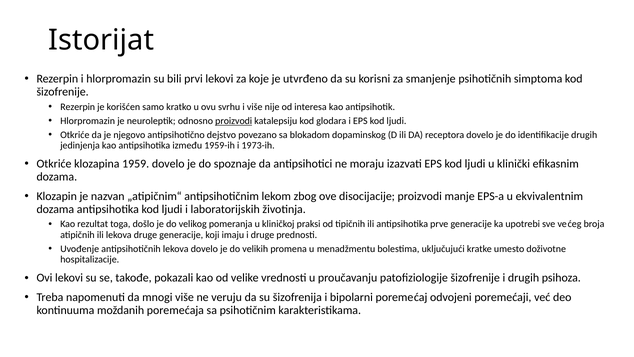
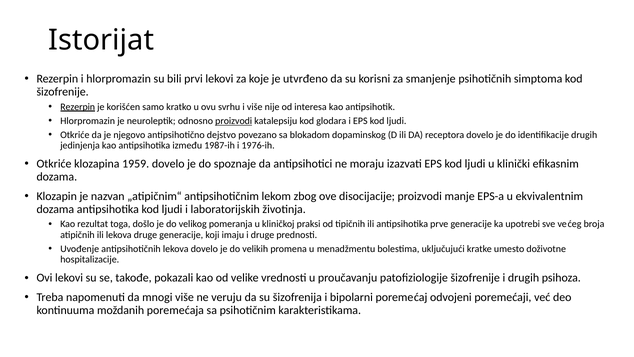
Rezerpin underline: none -> present (78, 107)
1959-ih: 1959-ih -> 1987-ih (220, 145)
1973-ih: 1973-ih -> 1976-ih (258, 145)
